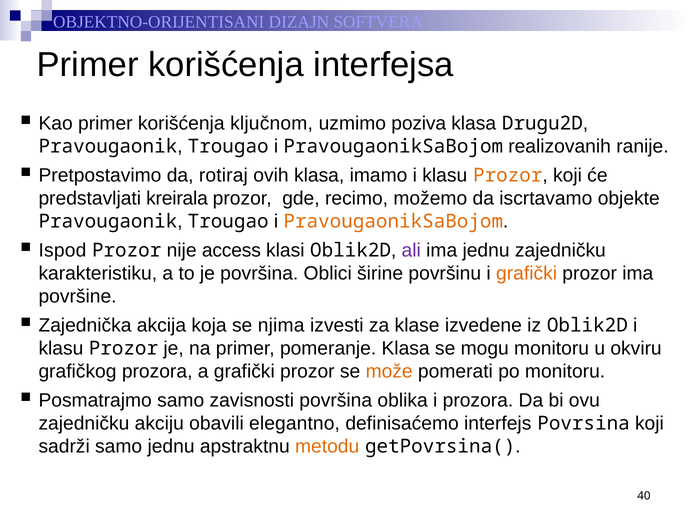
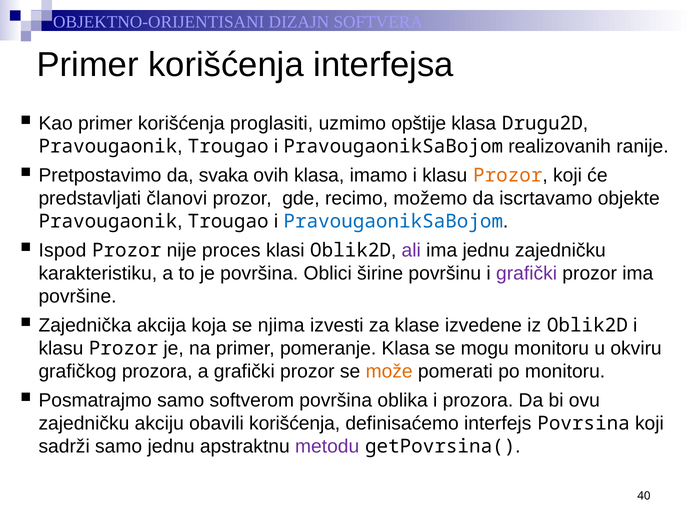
ključnom: ključnom -> proglasiti (272, 123)
poziva: poziva -> opštije (419, 123)
rotiraj: rotiraj -> svaka (224, 175)
kreirala: kreirala -> članovi (177, 198)
PravougaonikSaBojom colour: orange -> blue (393, 221)
access: access -> proces (231, 250)
grafički colour: orange -> purple (527, 273)
zavisnosti: zavisnosti -> softverom (252, 400)
obavili elegantno: elegantno -> korišćenja (295, 423)
metodu colour: orange -> purple (327, 446)
